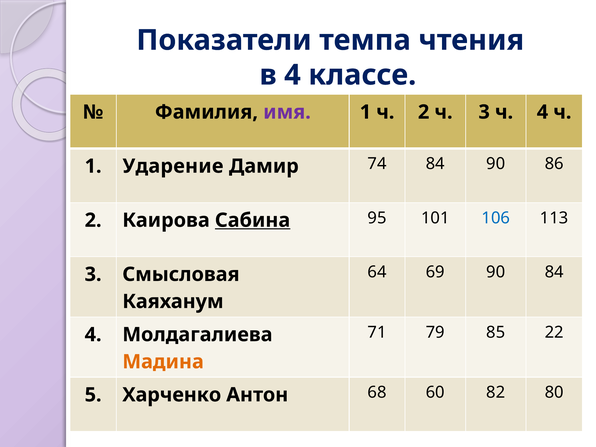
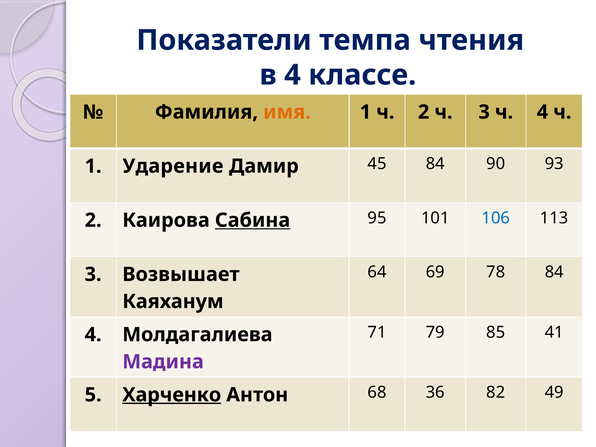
имя colour: purple -> orange (287, 112)
74: 74 -> 45 (377, 164)
86: 86 -> 93 (554, 164)
69 90: 90 -> 78 (496, 272)
Смысловая: Смысловая -> Возвышает (181, 274)
22: 22 -> 41 (554, 332)
Мадина colour: orange -> purple (163, 362)
Харченко underline: none -> present (172, 395)
60: 60 -> 36 (435, 392)
80: 80 -> 49 (554, 392)
